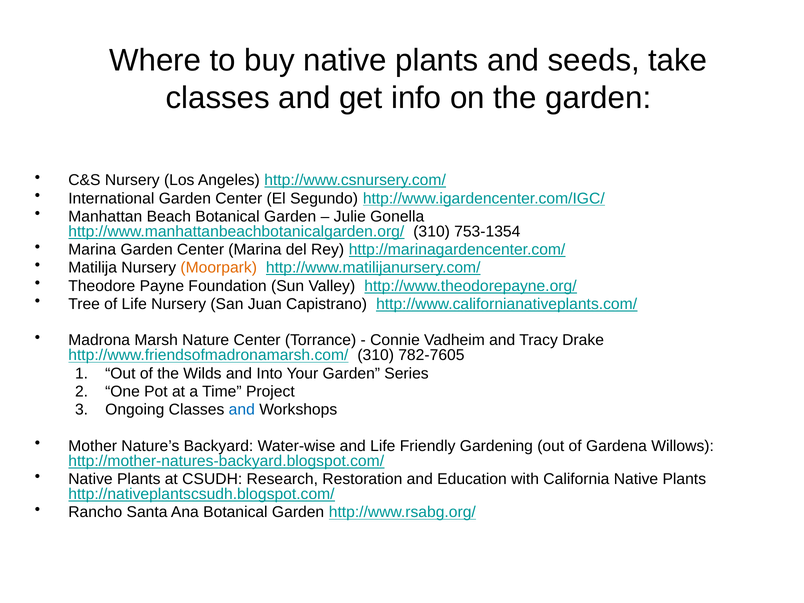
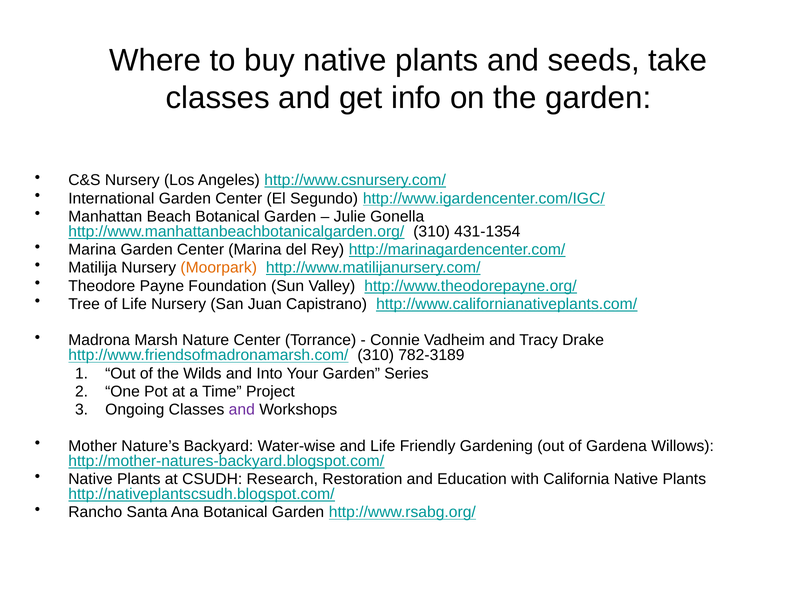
753-1354: 753-1354 -> 431-1354 (487, 231)
782-7605: 782-7605 -> 782-3189 (431, 355)
and colour: blue -> purple (242, 410)
